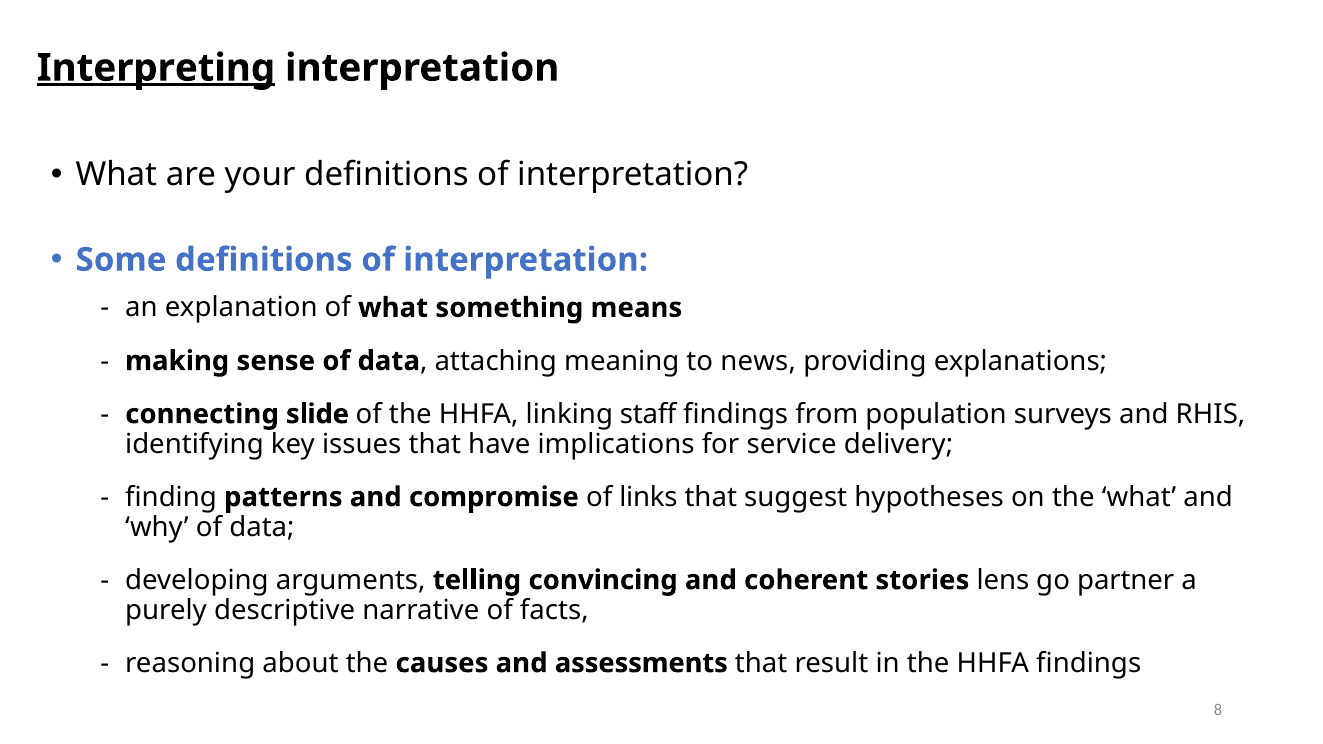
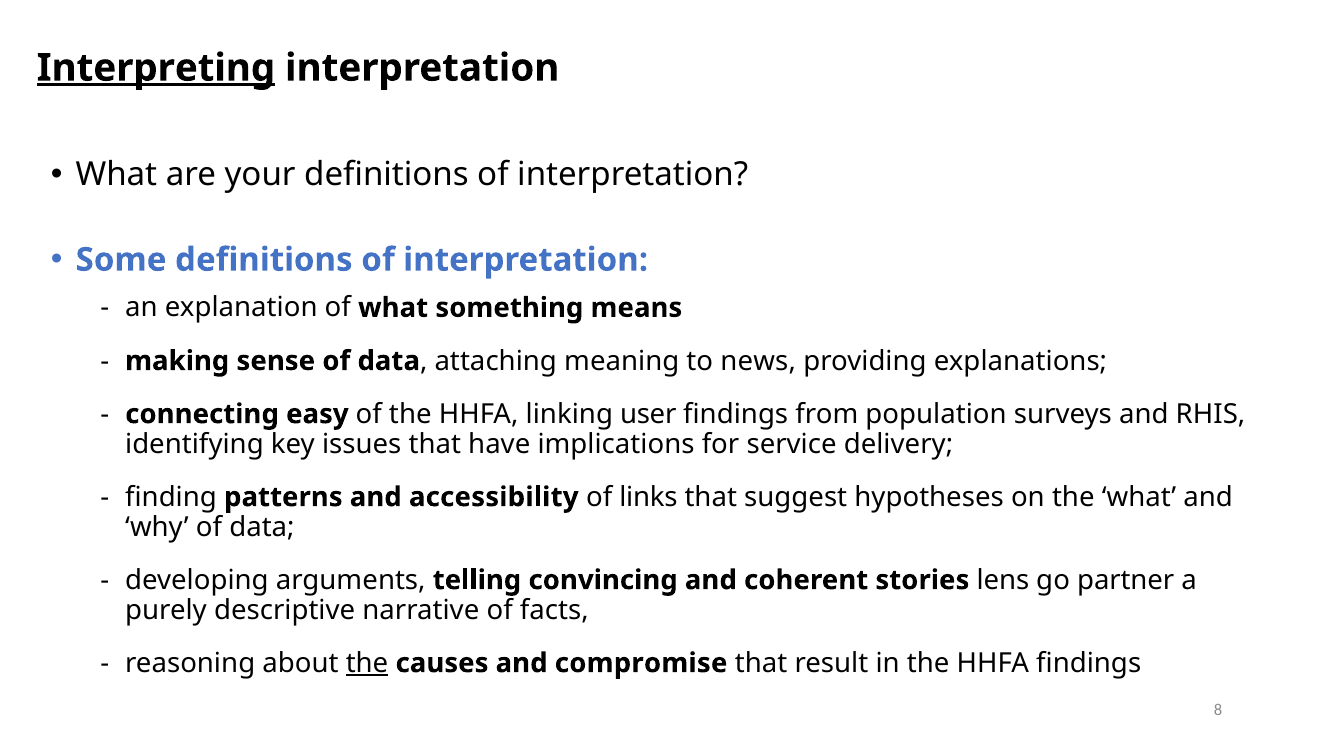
slide: slide -> easy (317, 414)
staff: staff -> user (648, 414)
compromise: compromise -> accessibility (494, 497)
the underline: none -> present (367, 663)
assessments: assessments -> compromise (641, 663)
